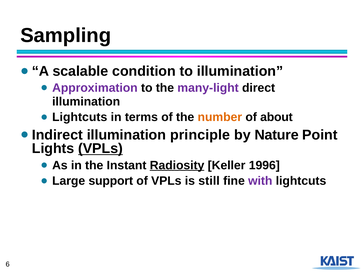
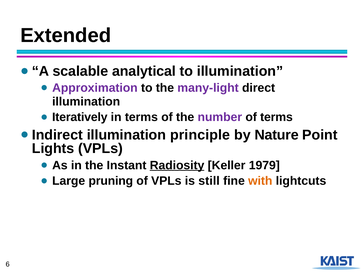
Sampling: Sampling -> Extended (66, 36)
condition: condition -> analytical (144, 71)
Lightcuts: Lightcuts -> Iteratively (80, 117)
number colour: orange -> purple (220, 117)
of about: about -> terms (276, 117)
VPLs underline: present -> none (100, 148)
1996: 1996 -> 1979 (264, 165)
support: support -> pruning (111, 181)
with colour: purple -> orange (260, 181)
